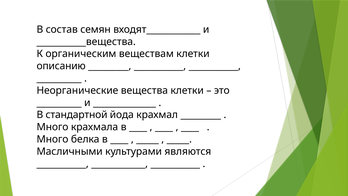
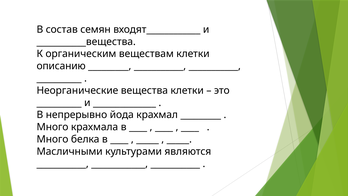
стандартной: стандартной -> непрерывно (76, 115)
